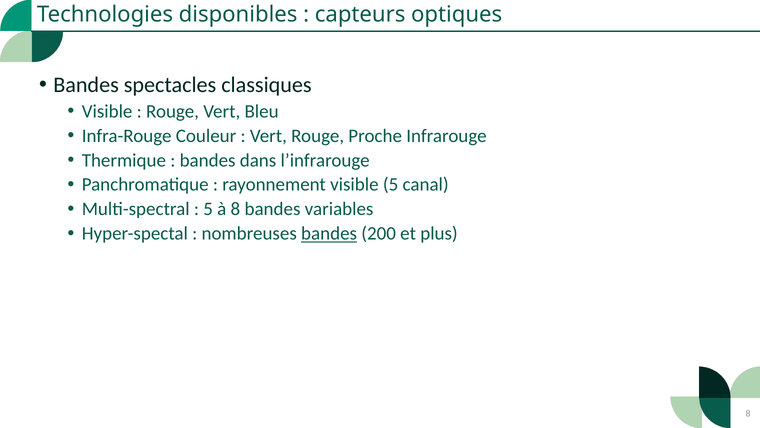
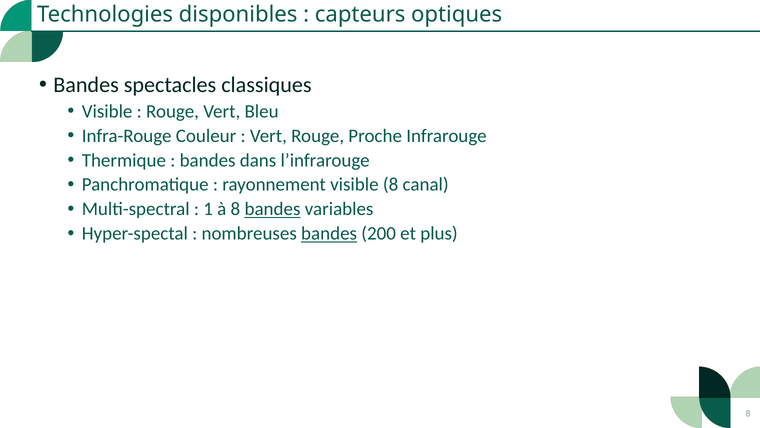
visible 5: 5 -> 8 (391, 184)
5: 5 -> 1 (208, 209)
bandes underline: none -> present (273, 209)
